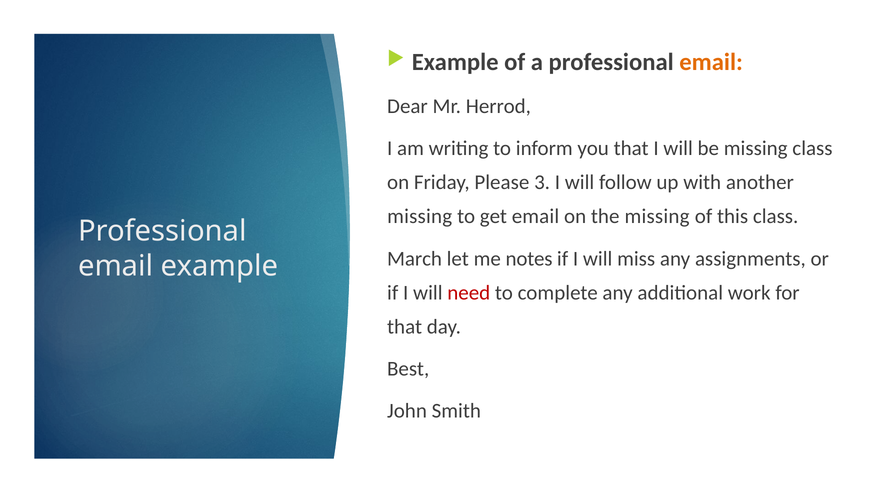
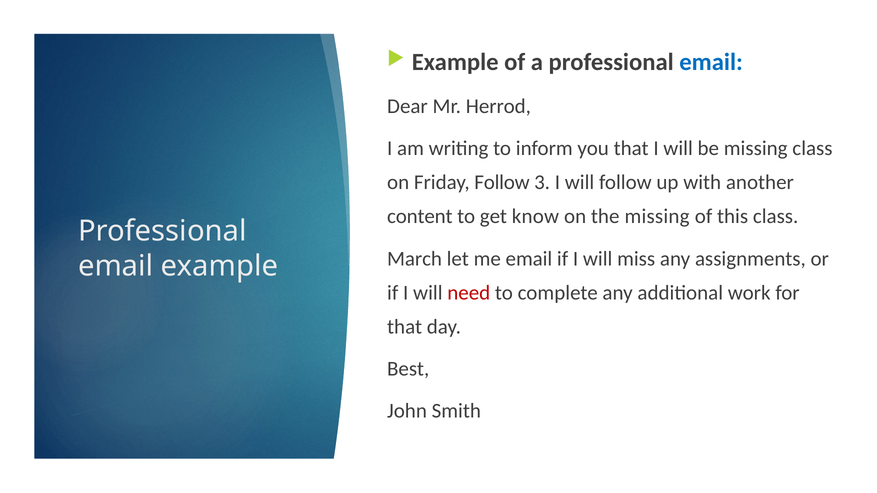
email colour: orange -> blue (711, 62)
Friday Please: Please -> Follow (502, 183)
missing: missing -> content (420, 217)
get email: email -> know (535, 217)
me notes: notes -> email (529, 259)
